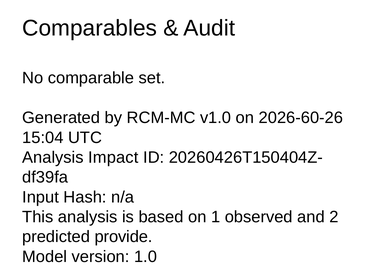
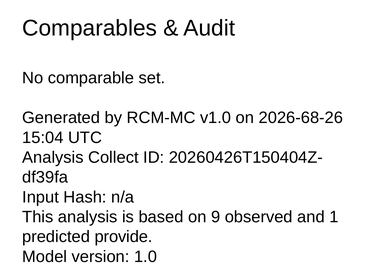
2026-60-26: 2026-60-26 -> 2026-68-26 (301, 117)
Impact: Impact -> Collect (113, 157)
1: 1 -> 9 (216, 216)
2: 2 -> 1 (334, 216)
